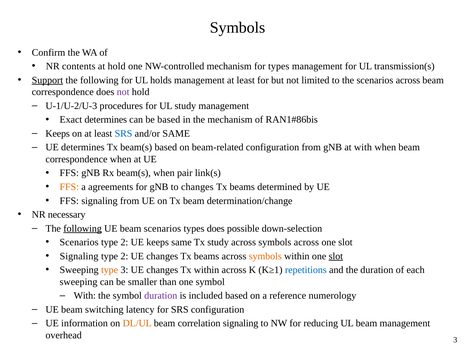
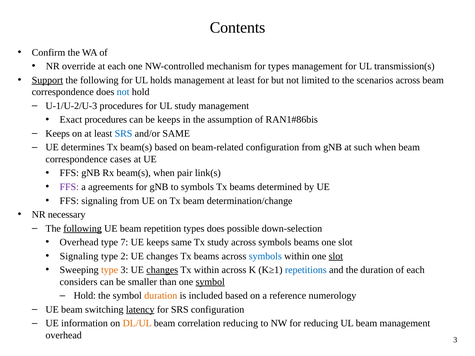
Symbols: Symbols -> Contents (238, 28)
contents: contents -> override (79, 66)
at hold: hold -> each (117, 66)
not colour: purple -> blue (123, 92)
Exact determines: determines -> procedures (106, 120)
be based: based -> keeps (169, 120)
the mechanism: mechanism -> assumption (230, 120)
at with: with -> such (363, 147)
correspondence when: when -> cases (121, 159)
FFS colour: orange -> purple (69, 187)
to changes: changes -> symbols (197, 187)
beam scenarios: scenarios -> repetition (162, 229)
Scenarios: Scenarios -> Overhead (79, 242)
2: 2 -> 7 (124, 242)
symbols across: across -> beams (306, 242)
symbols colour: orange -> blue (265, 256)
changes underline: none -> present (162, 270)
sweeping: sweeping -> considers (79, 282)
symbol underline: none -> present (210, 282)
With: With -> Hold (85, 296)
duration colour: purple -> orange (161, 296)
latency underline: none -> present (140, 310)
correlation signaling: signaling -> reducing (241, 324)
